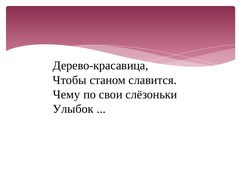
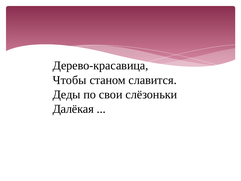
Чему: Чему -> Деды (67, 94)
Улыбок: Улыбок -> Далёкая (73, 109)
